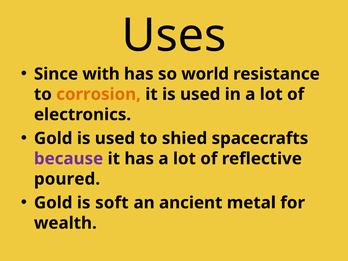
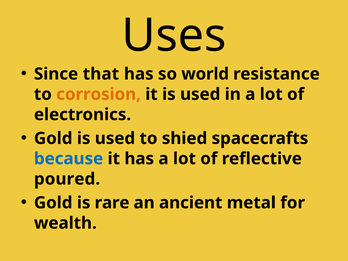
with: with -> that (101, 74)
because colour: purple -> blue (69, 159)
soft: soft -> rare (112, 203)
